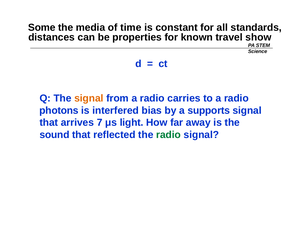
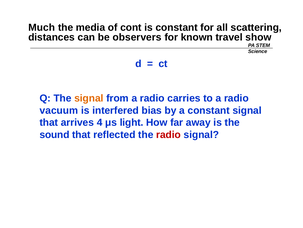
Some: Some -> Much (42, 28)
time: time -> cont (131, 28)
standards: standards -> scattering (256, 28)
properties: properties -> observers (137, 37)
photons: photons -> vacuum (59, 110)
a supports: supports -> constant (209, 110)
7: 7 -> 4 (100, 122)
radio colour: green -> red (169, 134)
